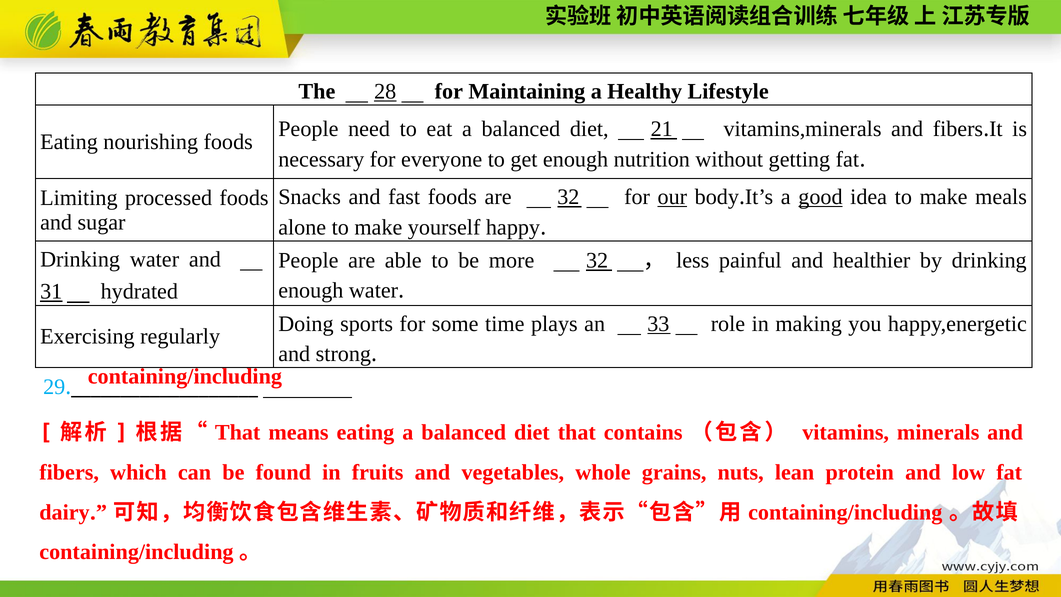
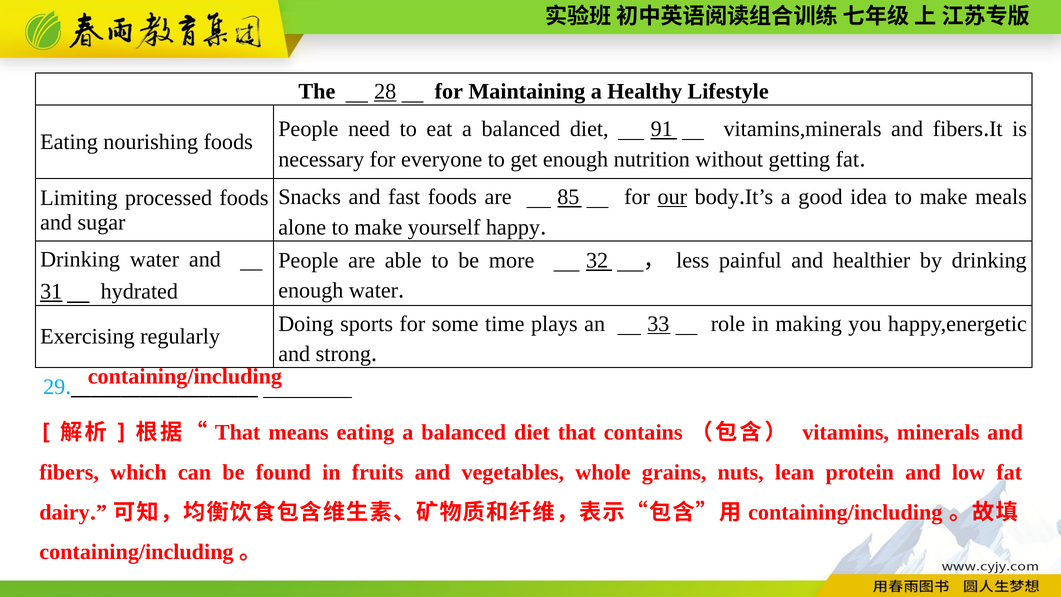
21: 21 -> 91 (662, 129)
are 32: 32 -> 85 (568, 197)
good underline: present -> none (820, 197)
